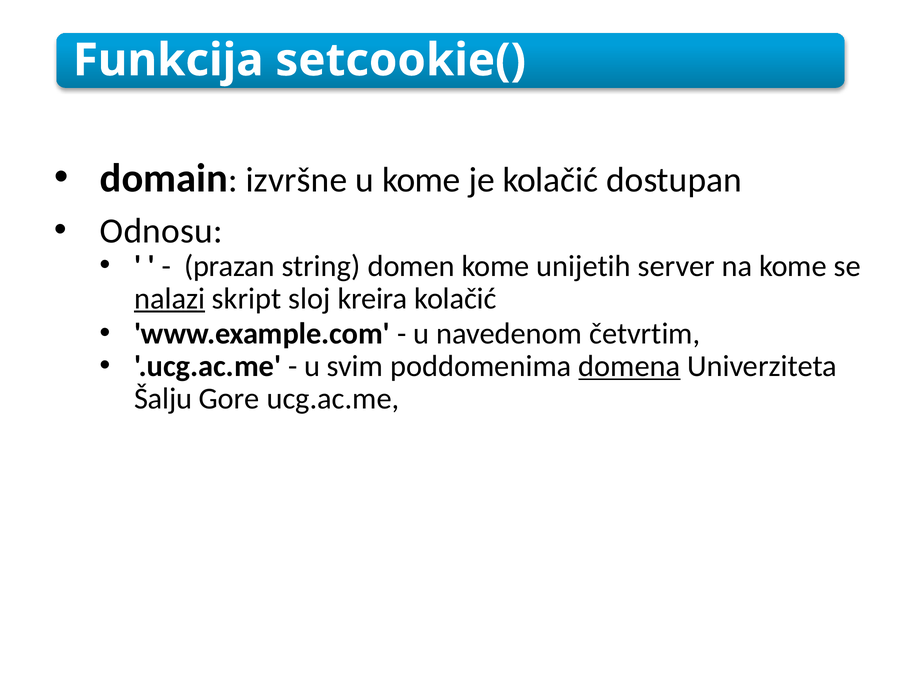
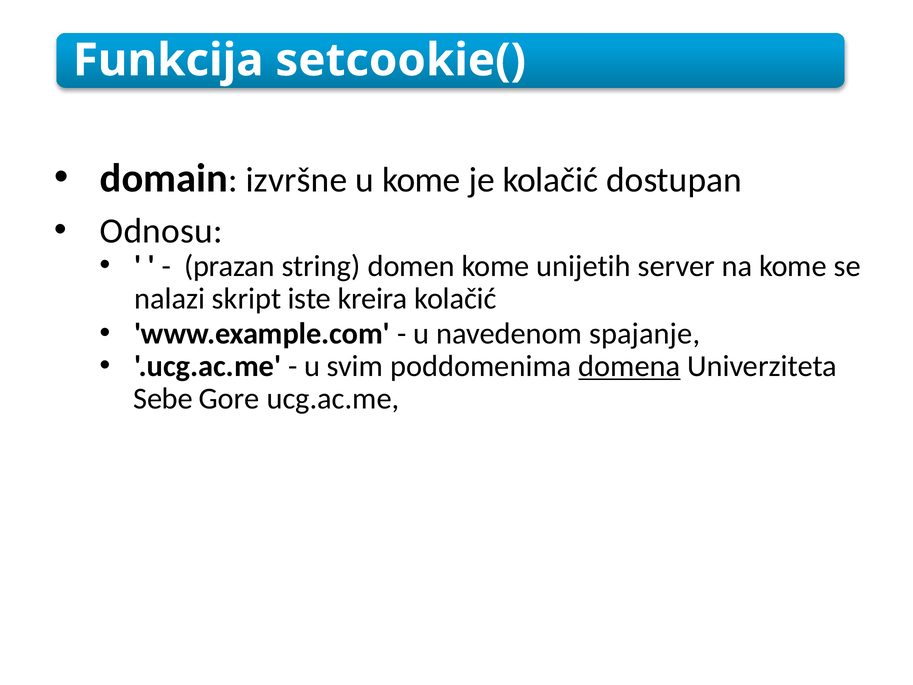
nalazi underline: present -> none (170, 298)
sloj: sloj -> iste (309, 298)
četvrtim: četvrtim -> spajanje (645, 334)
Šalju: Šalju -> Sebe (163, 399)
